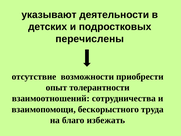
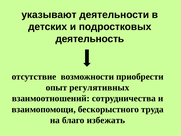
перечислены: перечислены -> деятельность (90, 39)
толерантности: толерантности -> регулятивных (99, 87)
